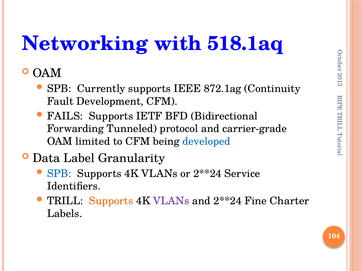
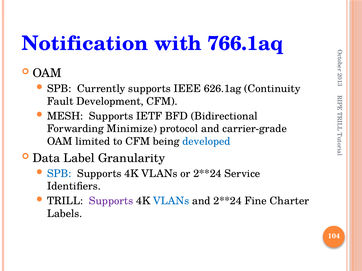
Networking: Networking -> Notification (85, 44)
518.1aq: 518.1aq -> 766.1aq (245, 44)
872.1ag: 872.1ag -> 626.1ag (223, 89)
FAILS: FAILS -> MESH (65, 116)
Tunneled: Tunneled -> Minimize (132, 129)
Supports colour: orange -> purple (111, 201)
VLANs colour: purple -> blue (171, 201)
